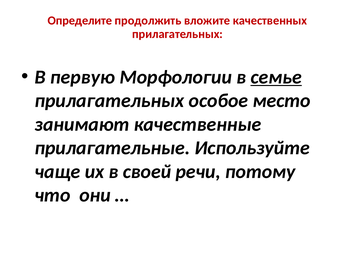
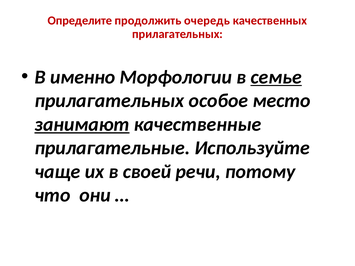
вложите: вложите -> очередь (207, 21)
первую: первую -> именно (83, 77)
занимают underline: none -> present (82, 124)
